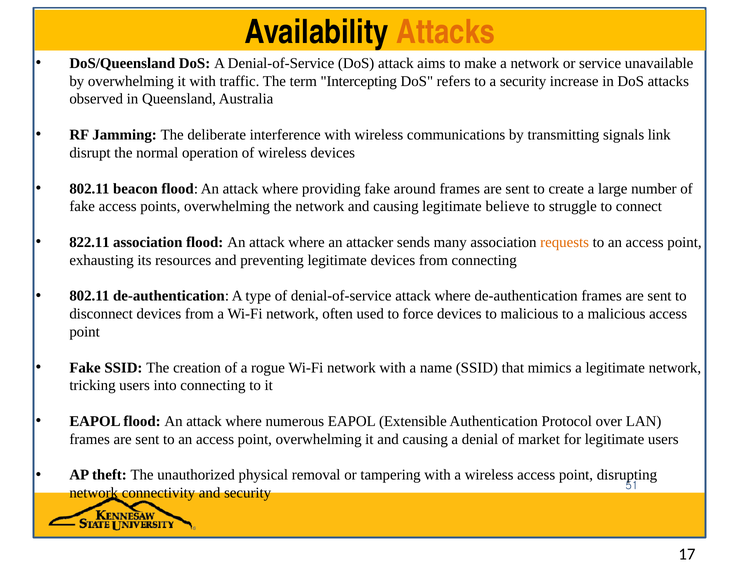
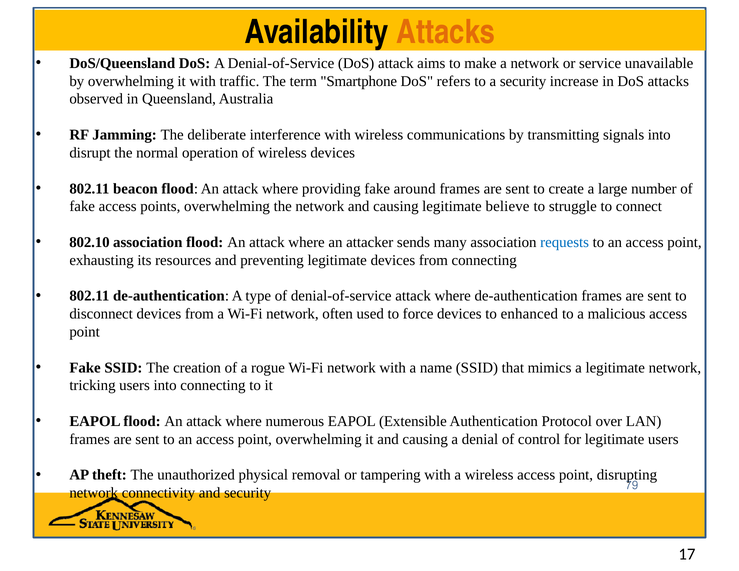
Intercepting: Intercepting -> Smartphone (359, 81)
signals link: link -> into (659, 135)
822.11: 822.11 -> 802.10 (89, 242)
requests colour: orange -> blue (565, 242)
to malicious: malicious -> enhanced (529, 314)
market: market -> control (539, 439)
51: 51 -> 79 (632, 486)
